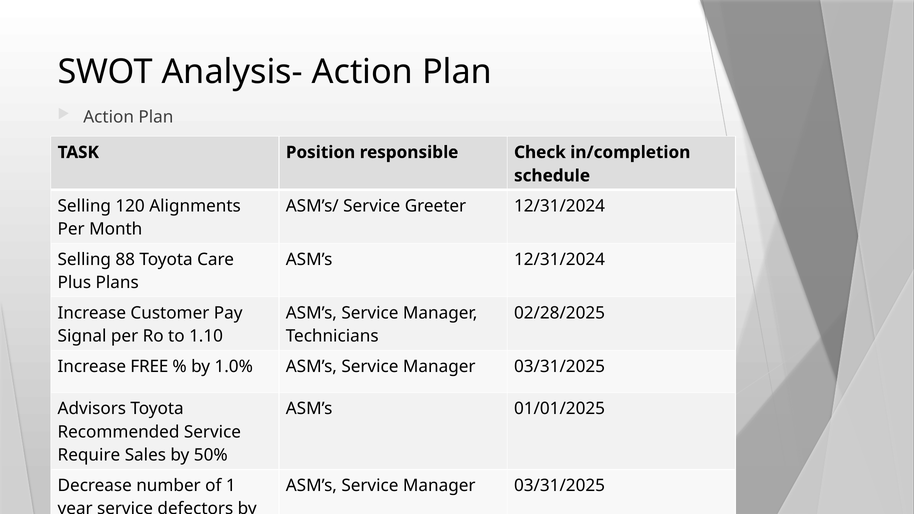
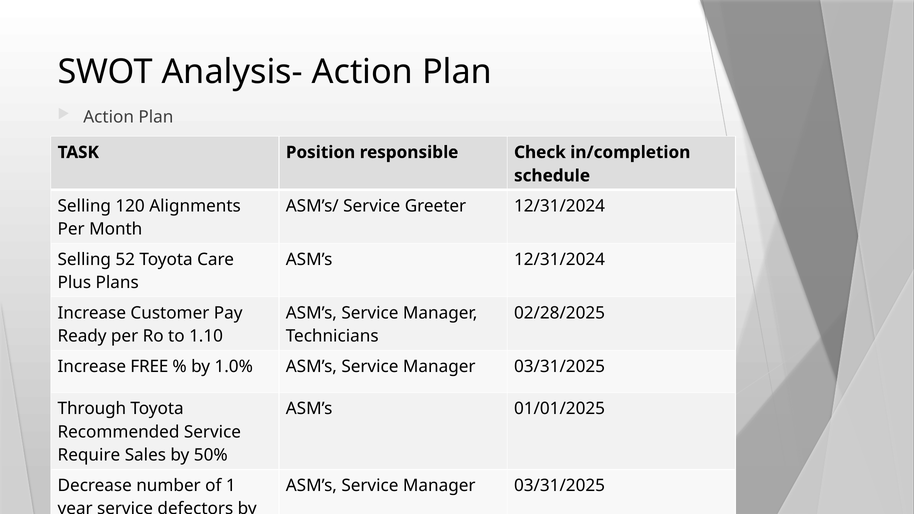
88: 88 -> 52 (125, 259)
Signal: Signal -> Ready (82, 336)
Advisors: Advisors -> Through (92, 409)
